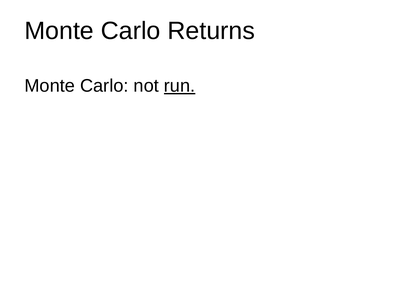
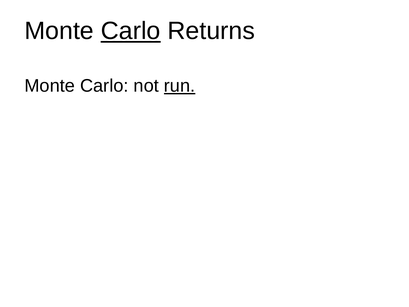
Carlo underline: none -> present (131, 31)
